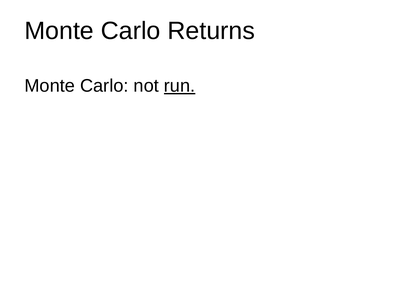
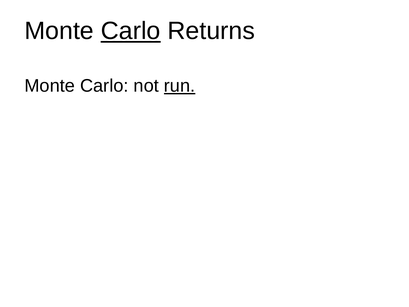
Carlo underline: none -> present (131, 31)
